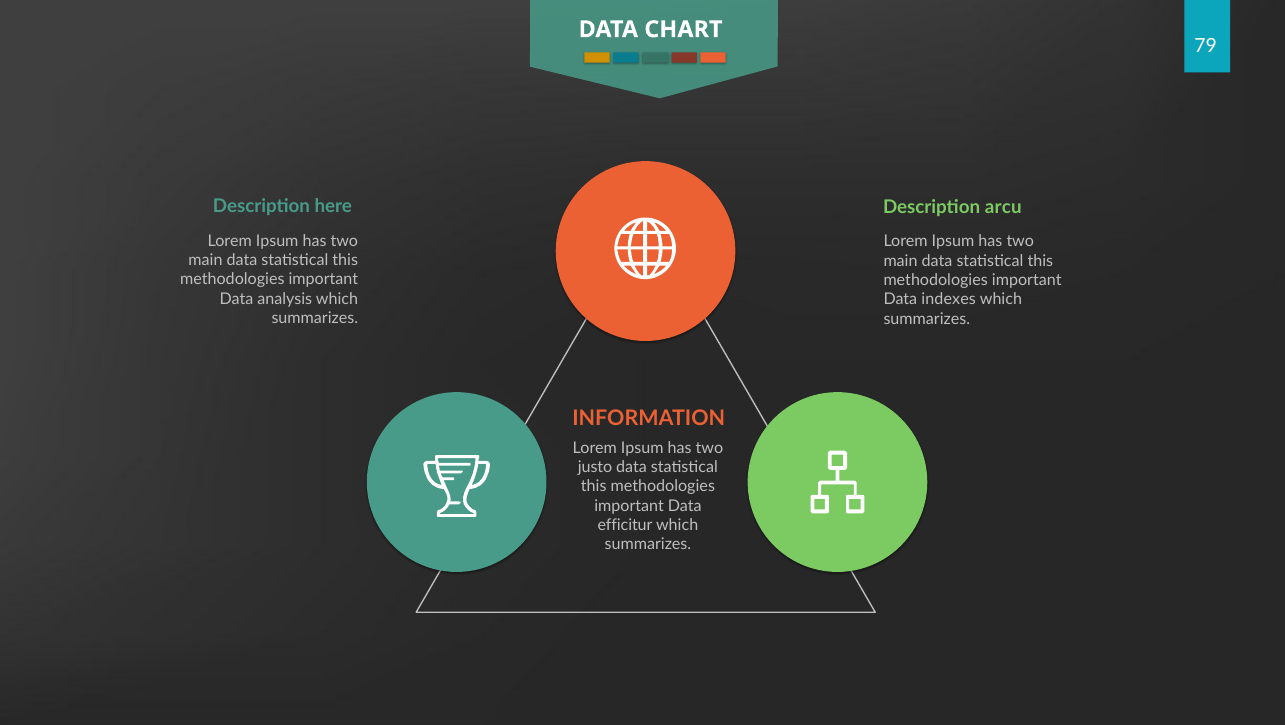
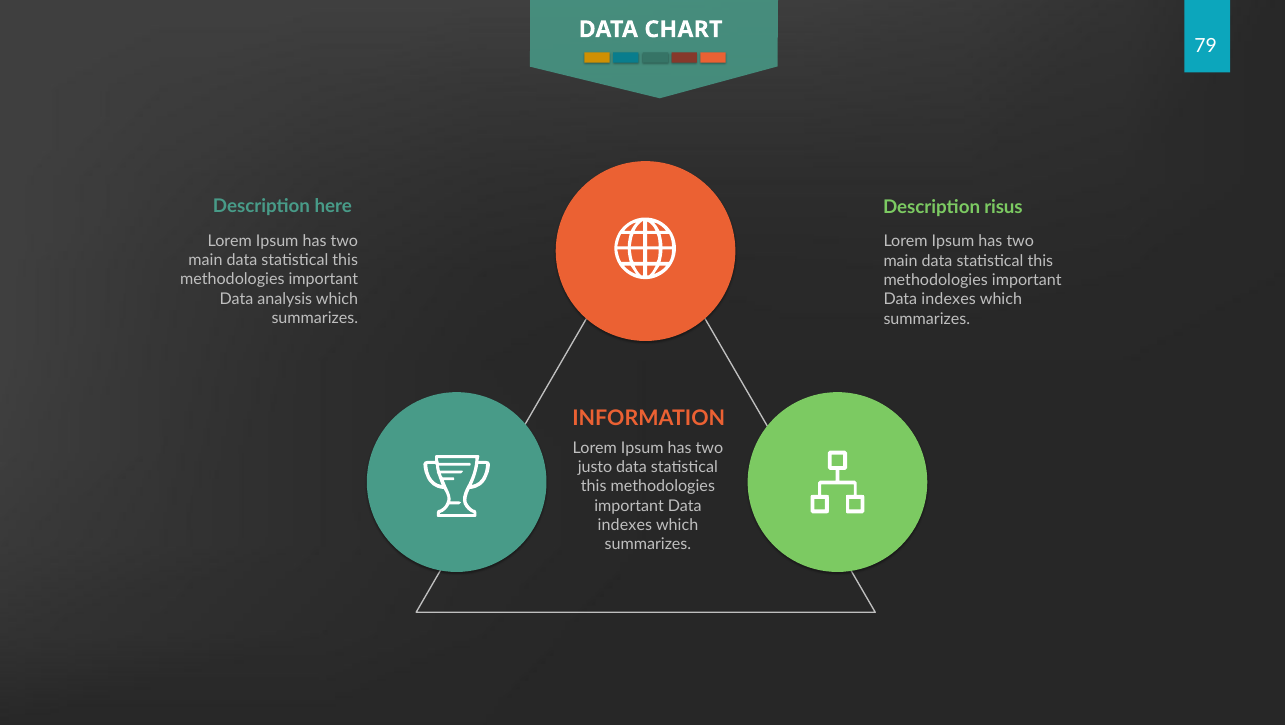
arcu: arcu -> risus (1003, 207)
efficitur: efficitur -> indexes (625, 525)
